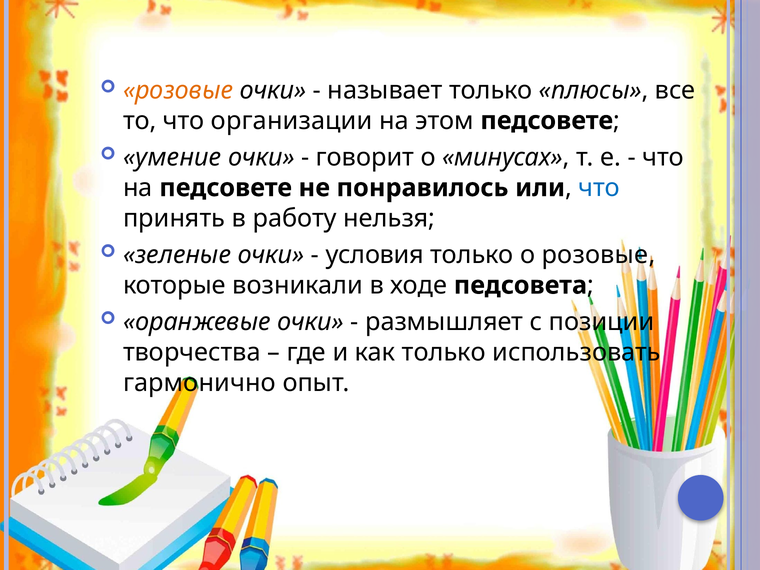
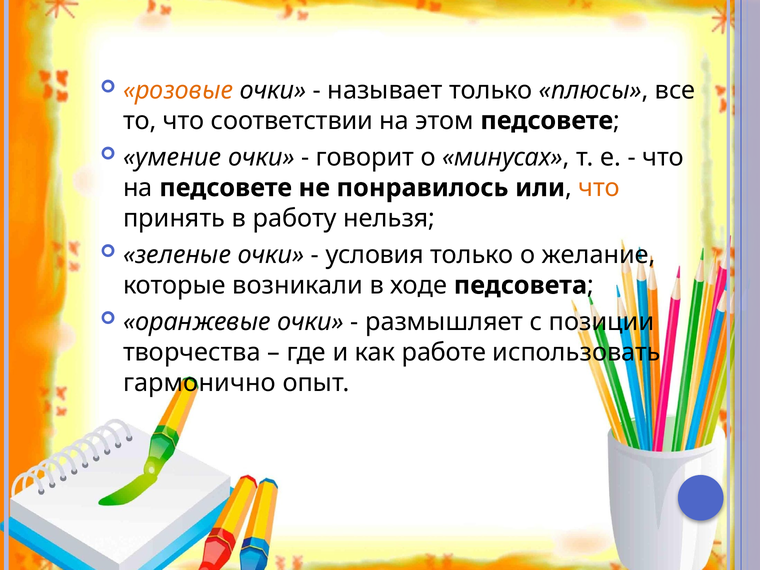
организации: организации -> соответствии (292, 121)
что colour: blue -> orange (599, 188)
о розовые: розовые -> желание (599, 255)
как только: только -> работе (444, 352)
